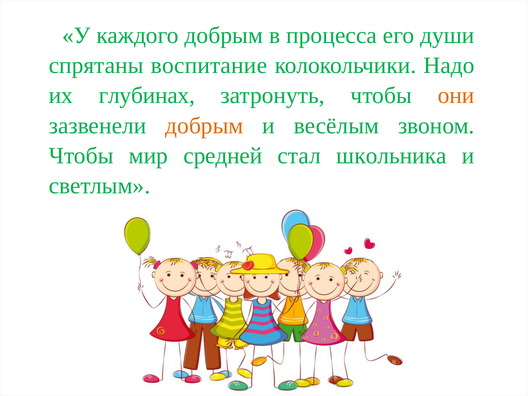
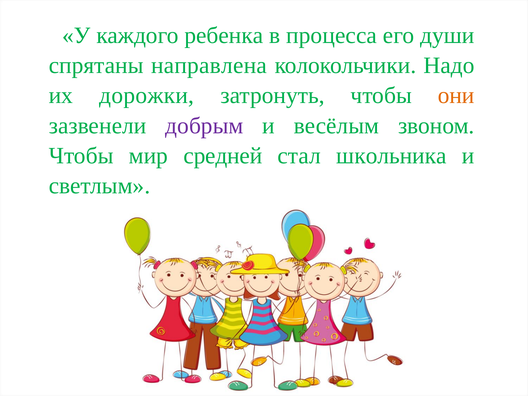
каждого добрым: добрым -> ребенка (224, 35)
воспитание: воспитание -> направлена (209, 65)
глубинах: глубинах -> дорожки (147, 96)
добрым colour: orange -> purple (204, 126)
